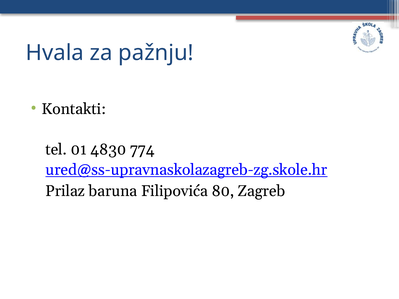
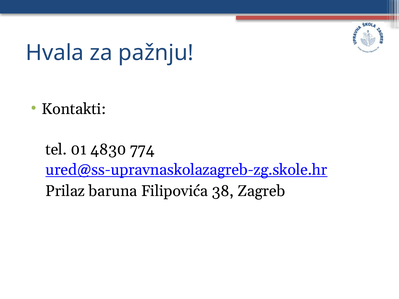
80: 80 -> 38 (223, 191)
